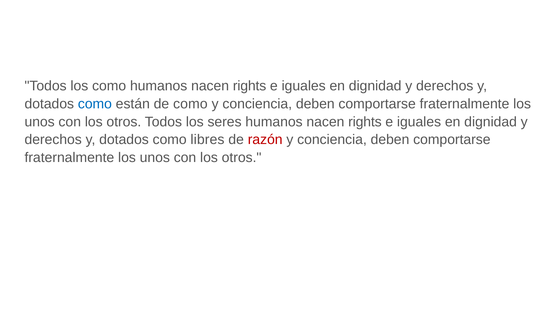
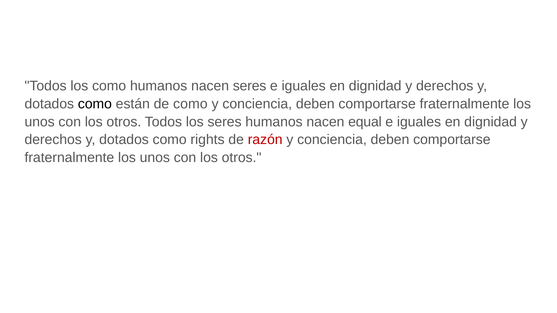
rights: rights -> seres (250, 86)
como colour: blue -> black (95, 104)
seres humanos nacen rights: rights -> equal (365, 122)
libres: libres -> rights (208, 140)
